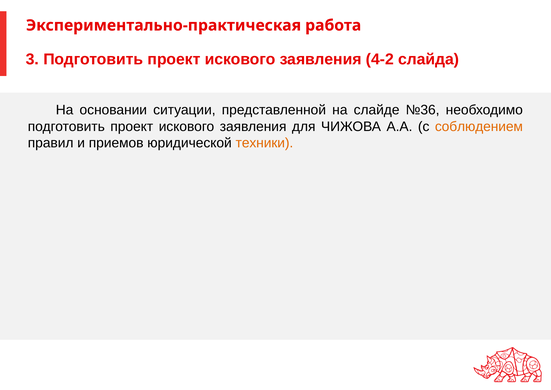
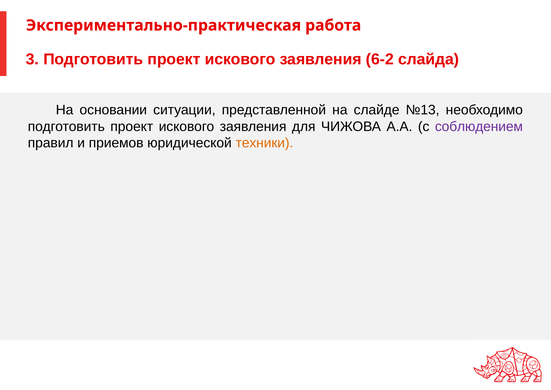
4-2: 4-2 -> 6-2 (380, 59)
№36: №36 -> №13 (423, 110)
соблюдением colour: orange -> purple (479, 126)
